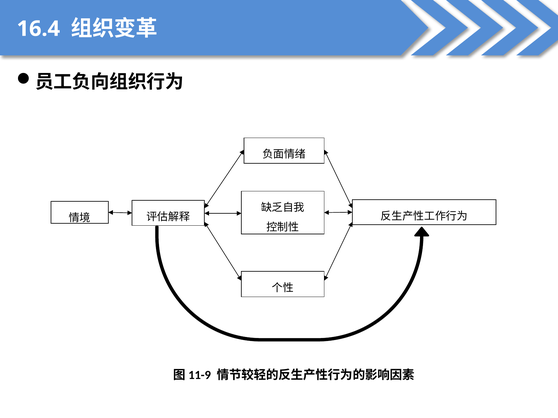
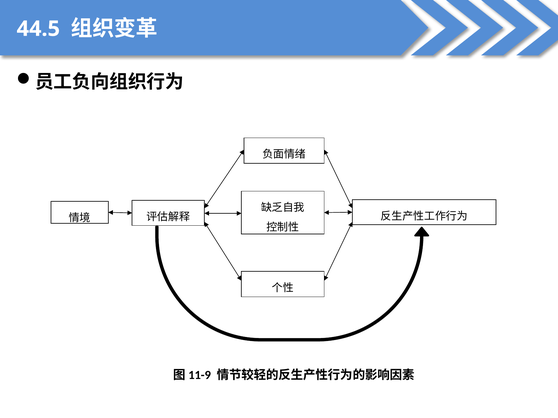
16.4: 16.4 -> 44.5 (38, 29)
